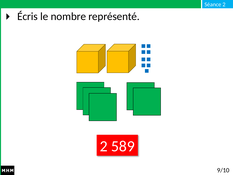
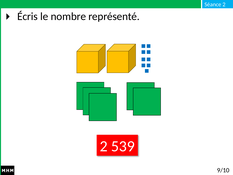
589: 589 -> 539 (123, 146)
